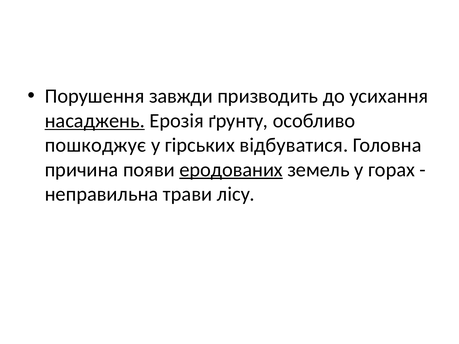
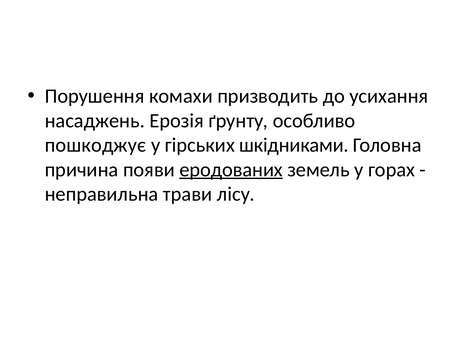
завжди: завжди -> комахи (181, 96)
насаджень underline: present -> none (95, 121)
відбуватися: відбуватися -> шкідниками (294, 145)
